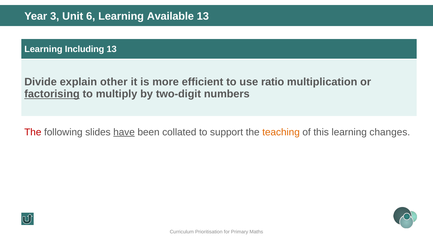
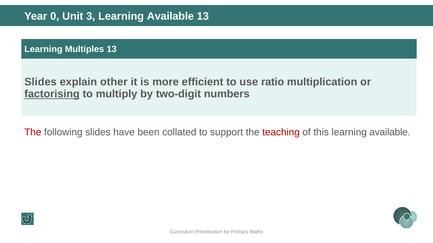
3: 3 -> 0 (55, 16)
6: 6 -> 3 (91, 16)
Including: Including -> Multiples (85, 49)
Divide: Divide -> Slides (41, 82)
have underline: present -> none (124, 132)
teaching colour: orange -> red (281, 132)
this learning changes: changes -> available (390, 132)
